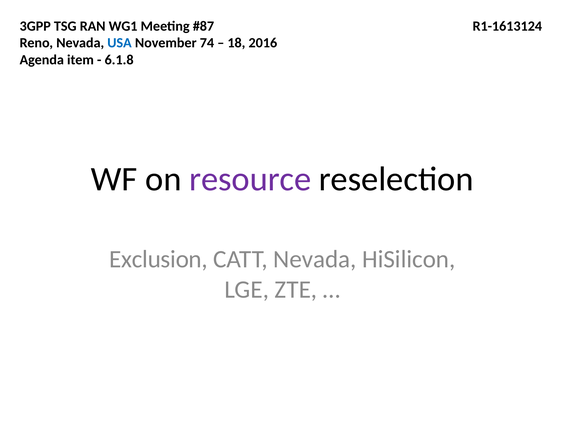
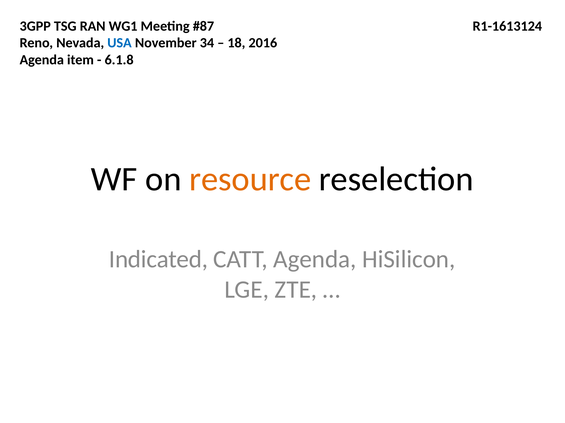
74: 74 -> 34 (207, 43)
resource colour: purple -> orange (250, 179)
Exclusion: Exclusion -> Indicated (159, 260)
CATT Nevada: Nevada -> Agenda (315, 260)
